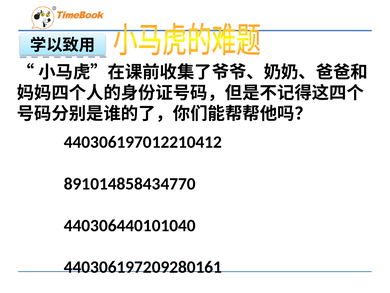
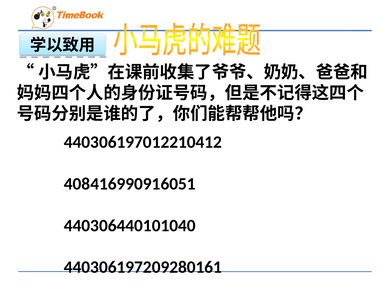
891014858434770: 891014858434770 -> 408416990916051 (130, 184)
